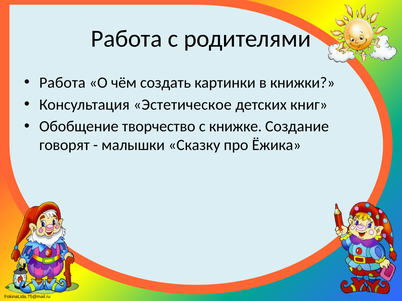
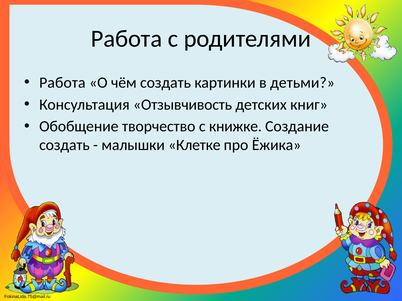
книжки: книжки -> детьми (302, 83)
Эстетическое: Эстетическое -> Отзывчивость (183, 105)
говорят: говорят -> создать (64, 145)
Сказку: Сказку -> Клетке (194, 145)
